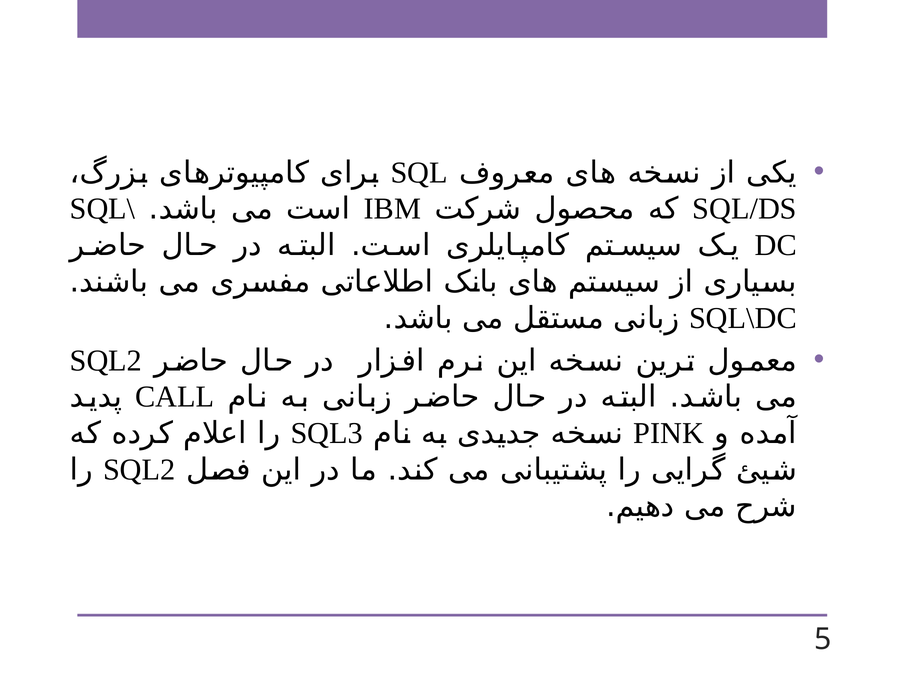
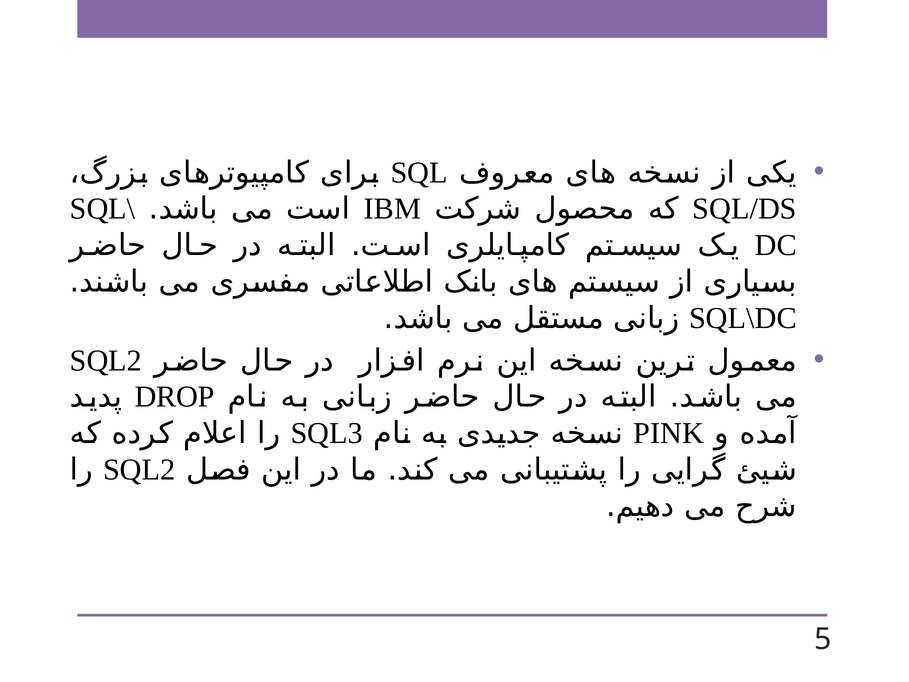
CALL: CALL -> DROP (175, 397)
